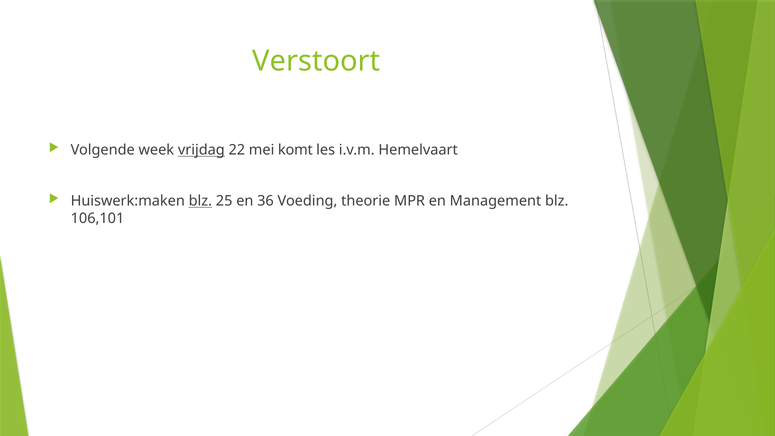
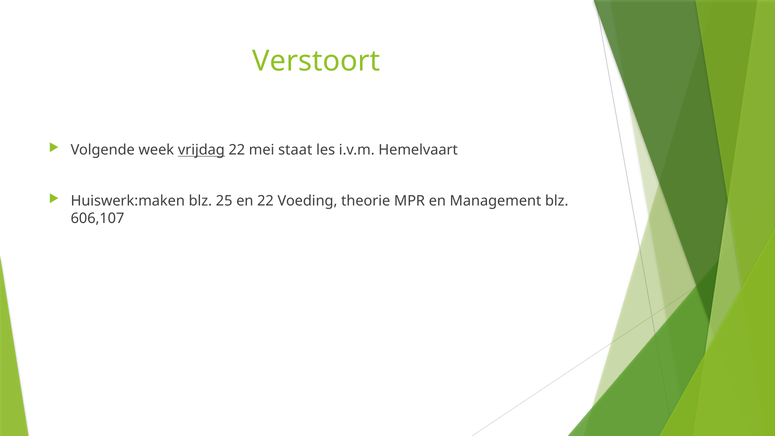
komt: komt -> staat (295, 150)
blz underline: present -> none (200, 201)
en 36: 36 -> 22 (265, 201)
106,101: 106,101 -> 606,107 (98, 218)
